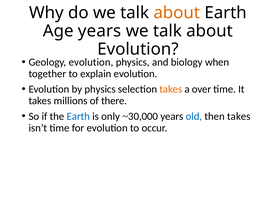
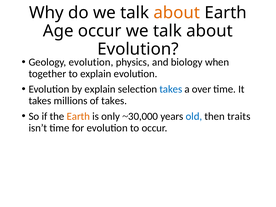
Age years: years -> occur (100, 31)
by physics: physics -> explain (100, 89)
takes colour: orange -> blue (171, 89)
of there: there -> takes (114, 101)
Earth colour: blue -> orange (78, 116)
then takes: takes -> traits (239, 116)
